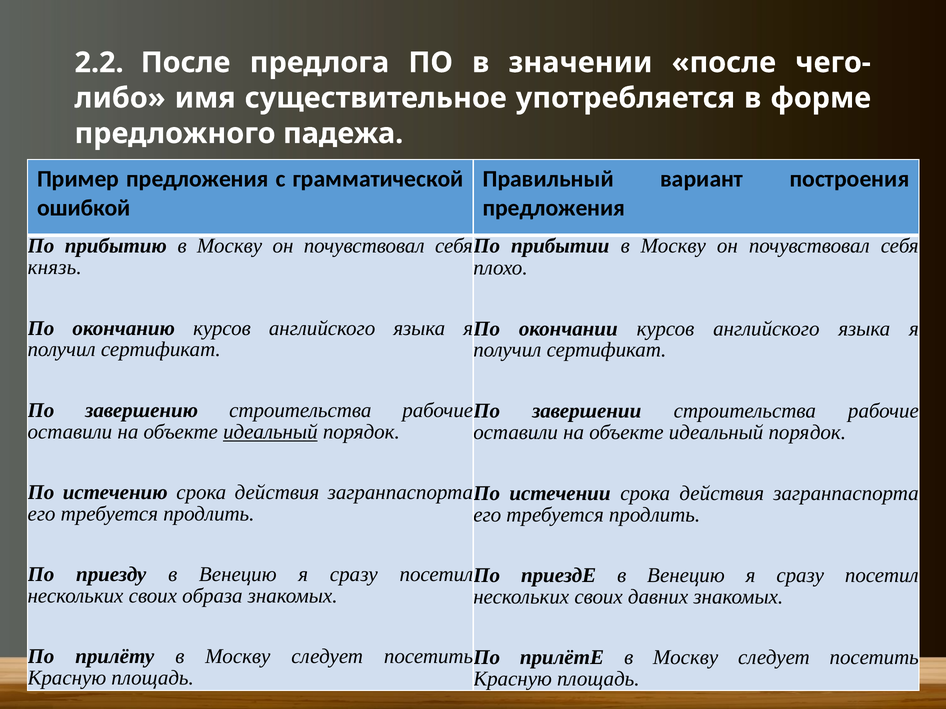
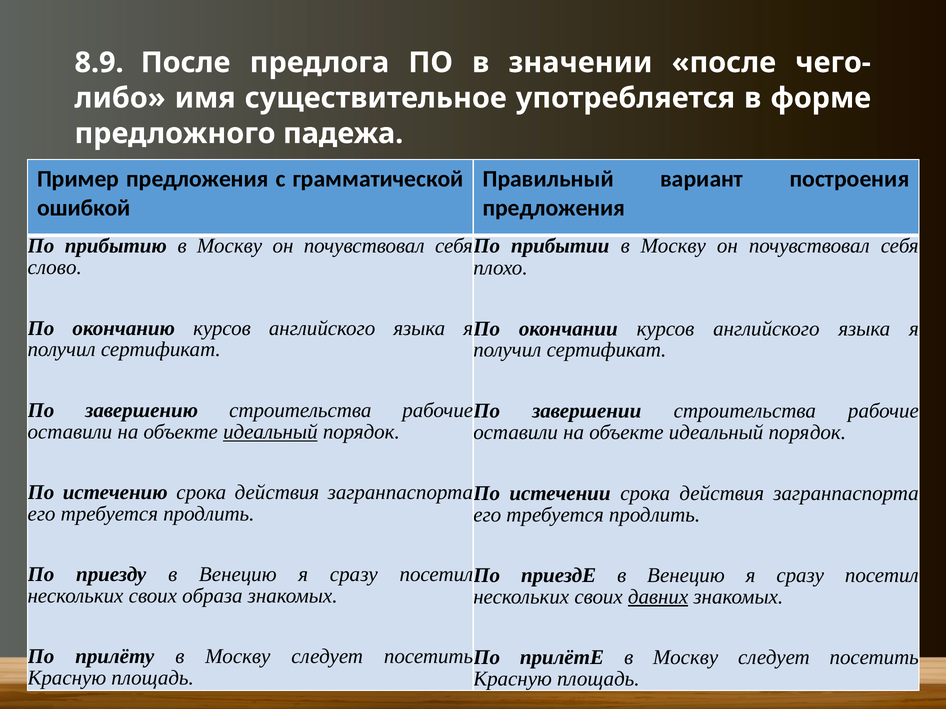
2.2: 2.2 -> 8.9 (99, 63)
князь: князь -> слово (55, 268)
давних underline: none -> present (658, 597)
